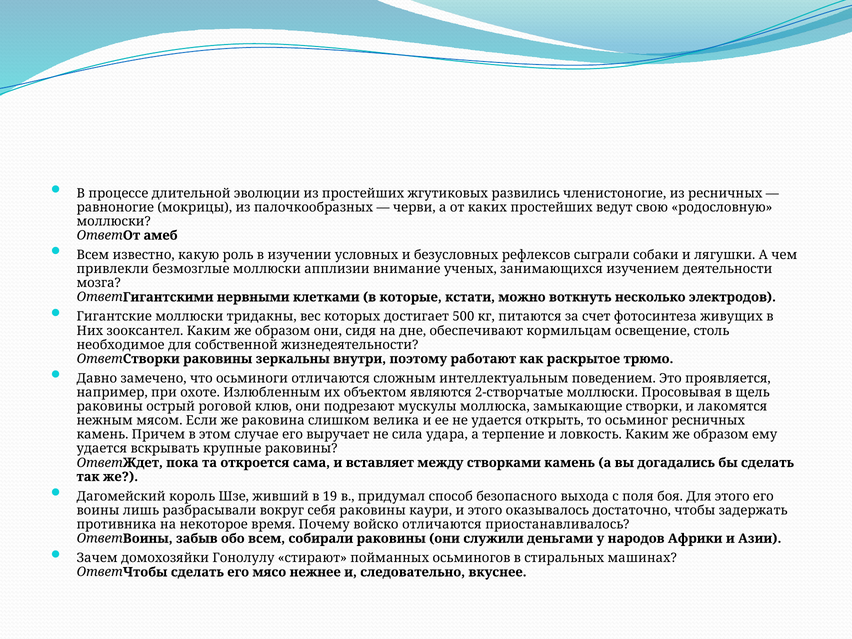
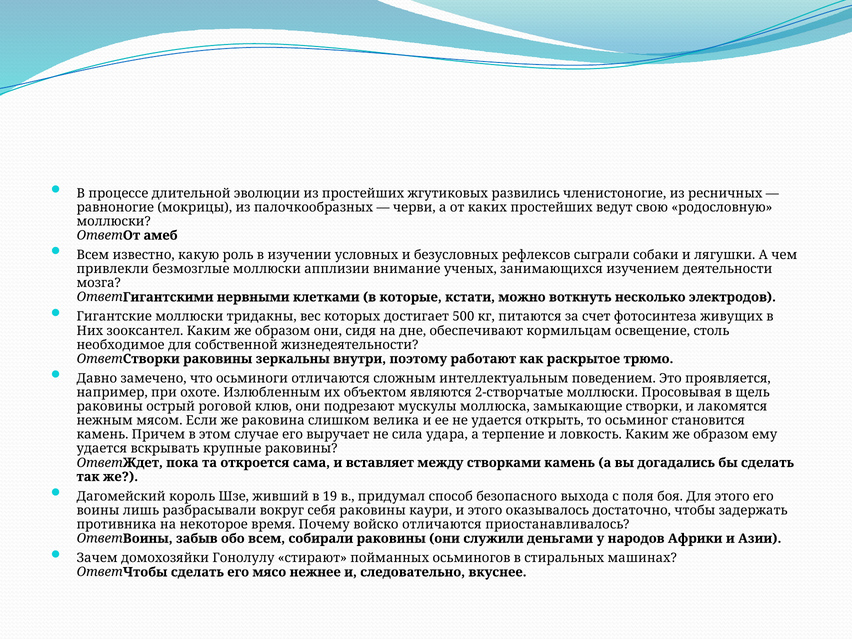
осьминог ресничных: ресничных -> становится (708, 421)
